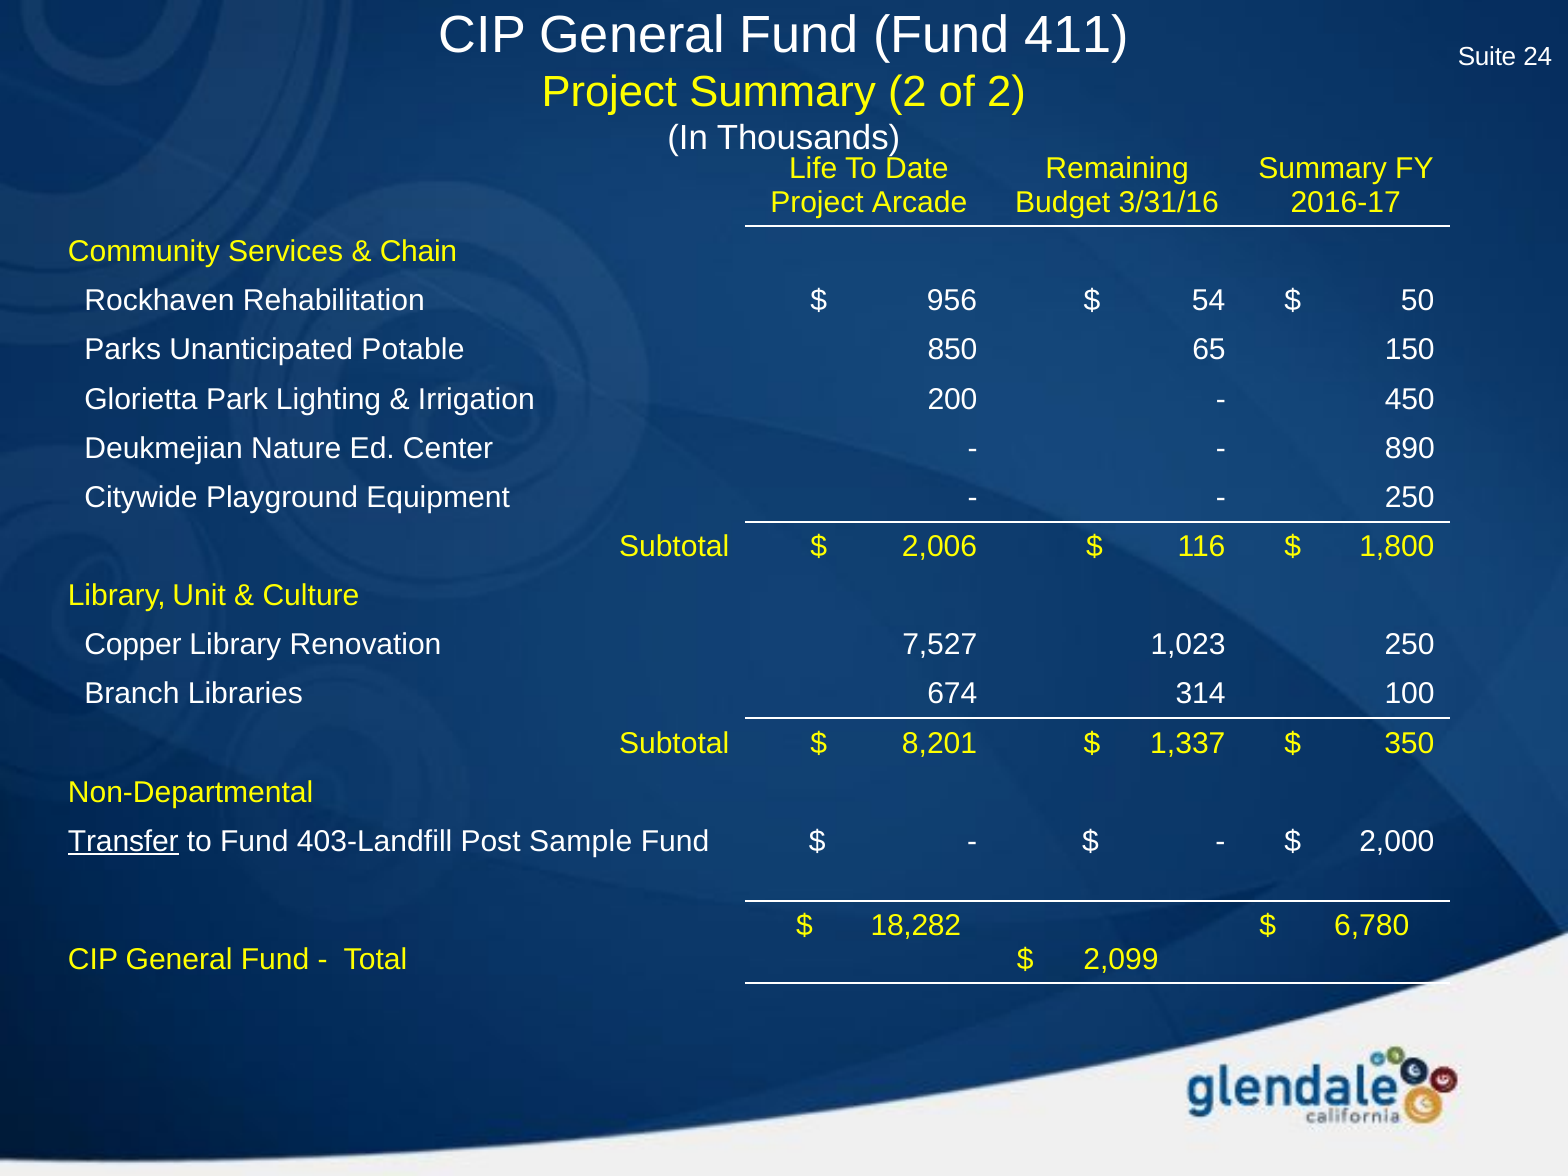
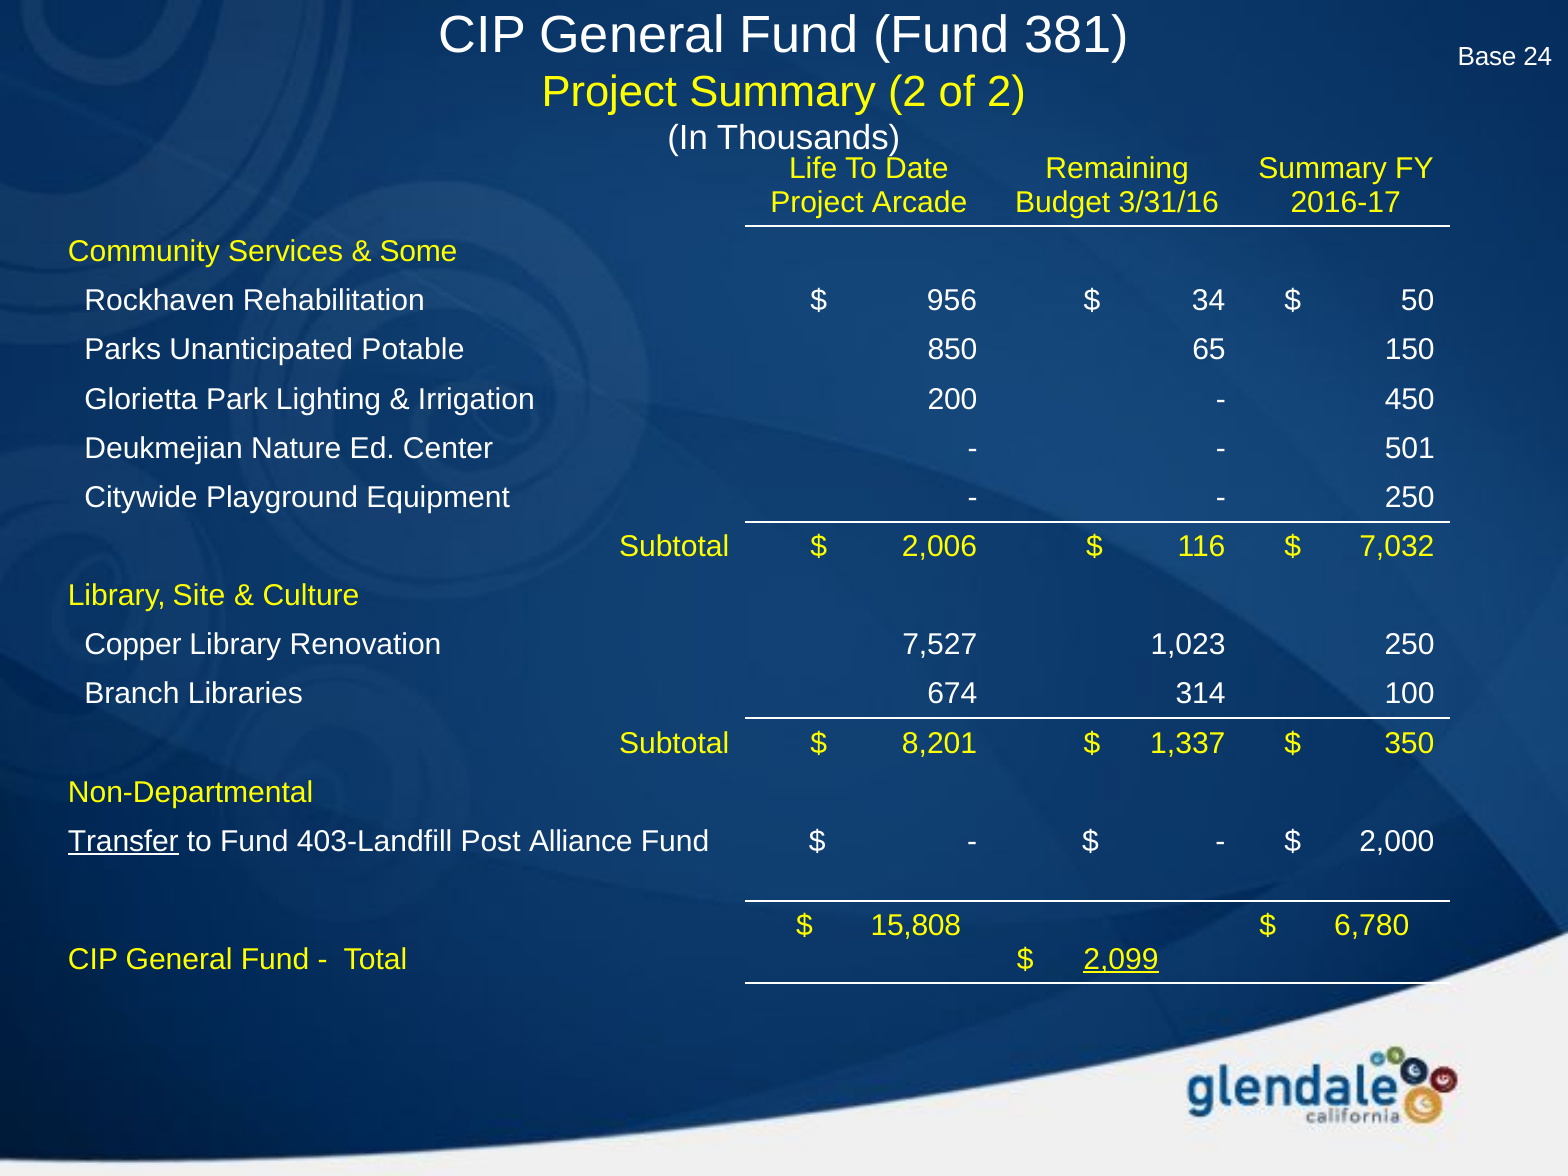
411: 411 -> 381 (1076, 35)
Suite: Suite -> Base (1487, 57)
Chain: Chain -> Some (418, 252)
54: 54 -> 34 (1209, 301)
890: 890 -> 501 (1410, 448)
1,800: 1,800 -> 7,032 (1397, 547)
Unit: Unit -> Site (199, 596)
Sample: Sample -> Alliance (581, 841)
18,282: 18,282 -> 15,808 (916, 926)
2,099 underline: none -> present (1121, 959)
